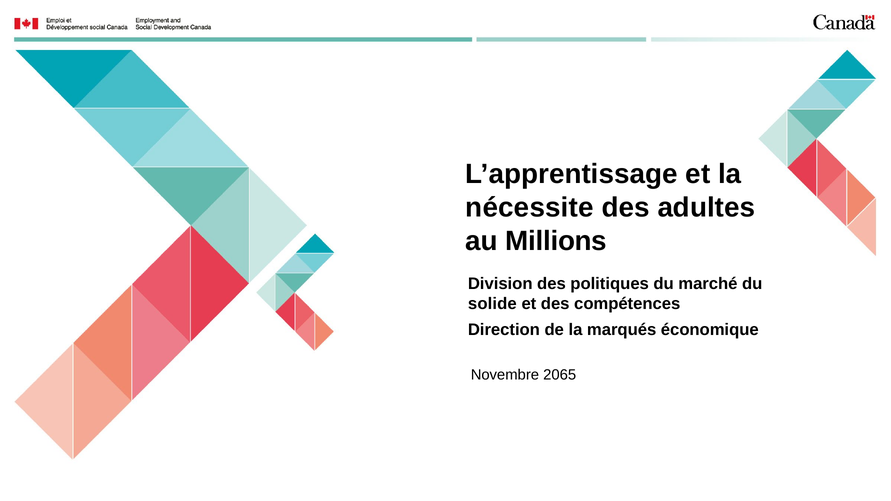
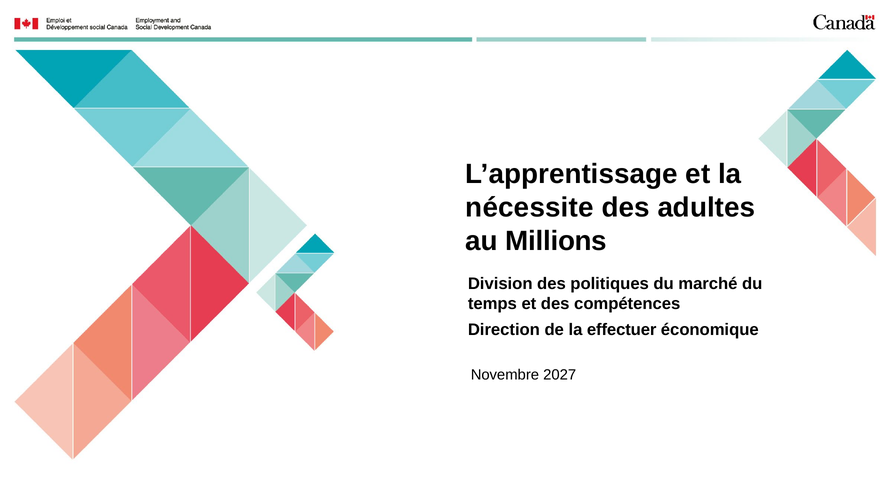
solide: solide -> temps (492, 304)
marqués: marqués -> effectuer (622, 330)
2065: 2065 -> 2027 (560, 375)
